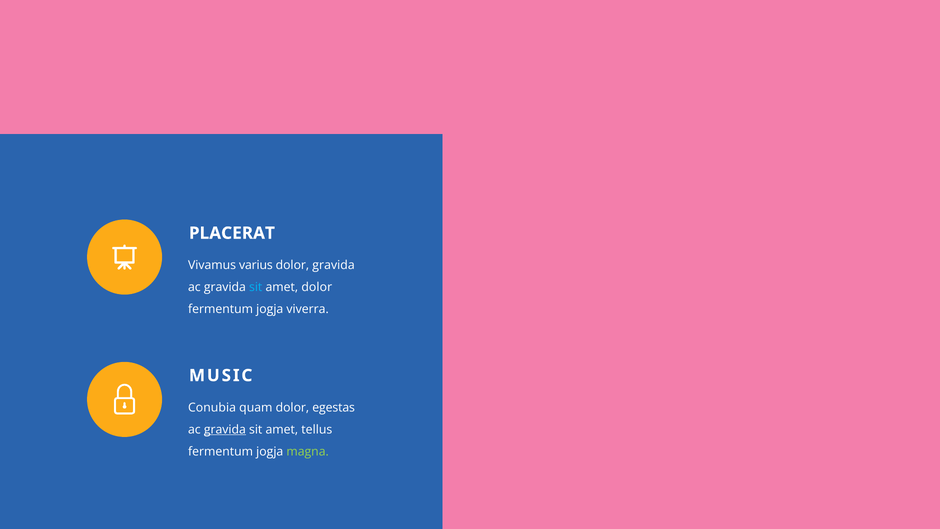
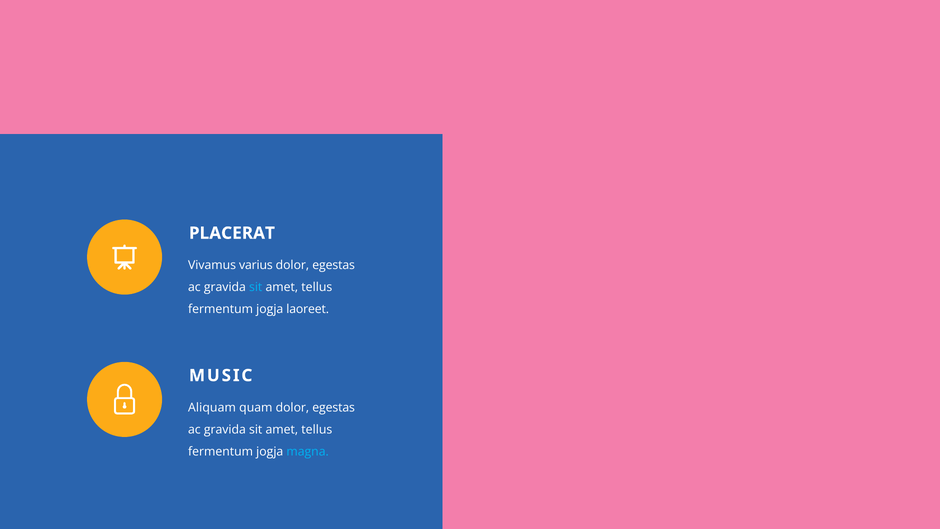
gravida: gravida -> egestas (334, 265)
dolor: dolor -> tellus (317, 287)
viverra: viverra -> laoreet (308, 309)
Conubia: Conubia -> Aliquam (212, 407)
gravida underline: present -> none (225, 429)
magna colour: light green -> light blue (308, 451)
